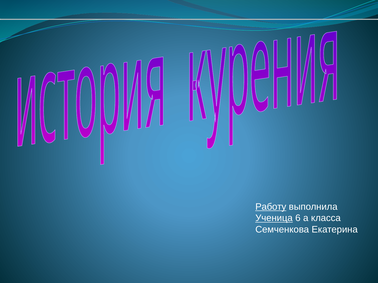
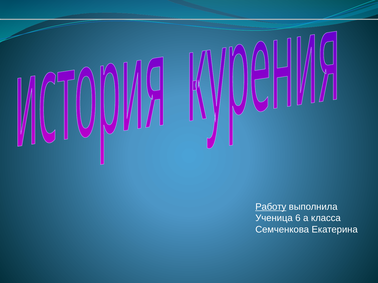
Ученица underline: present -> none (274, 218)
